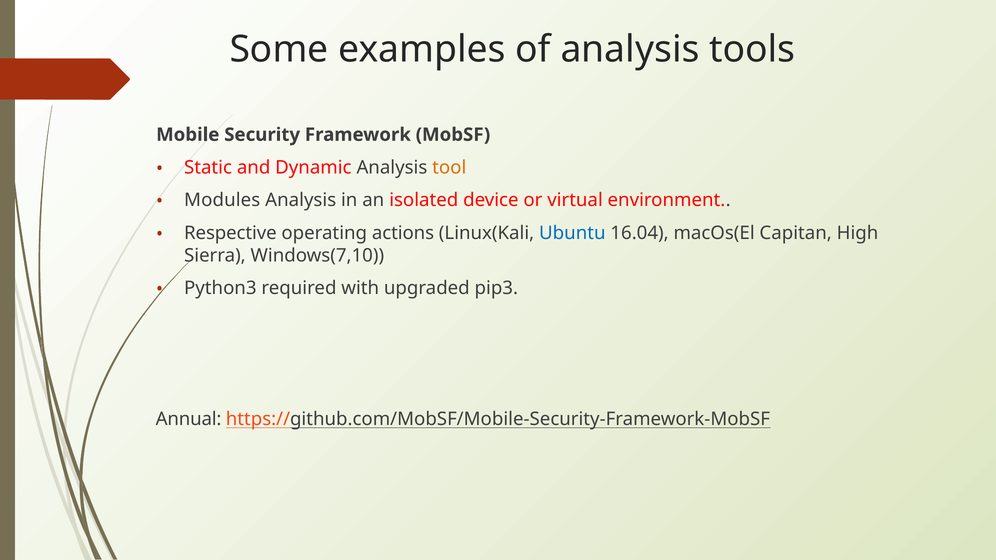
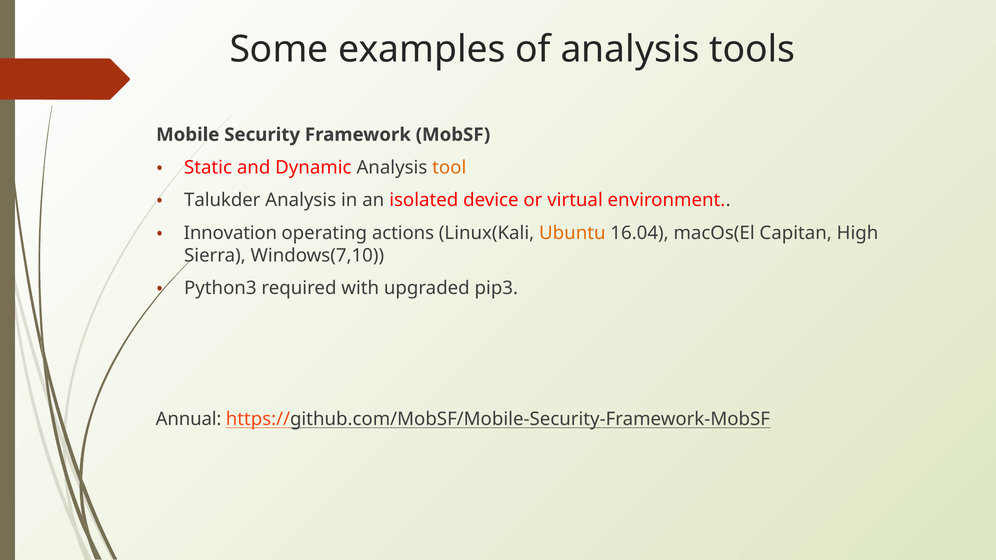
Modules: Modules -> Talukder (222, 200)
Respective: Respective -> Innovation (230, 233)
Ubuntu colour: blue -> orange (572, 233)
